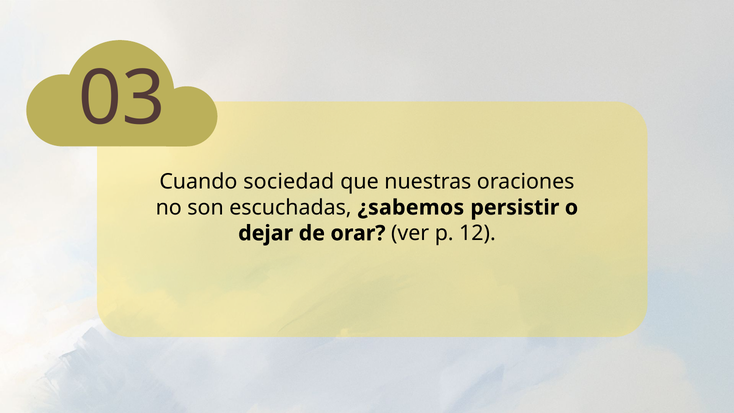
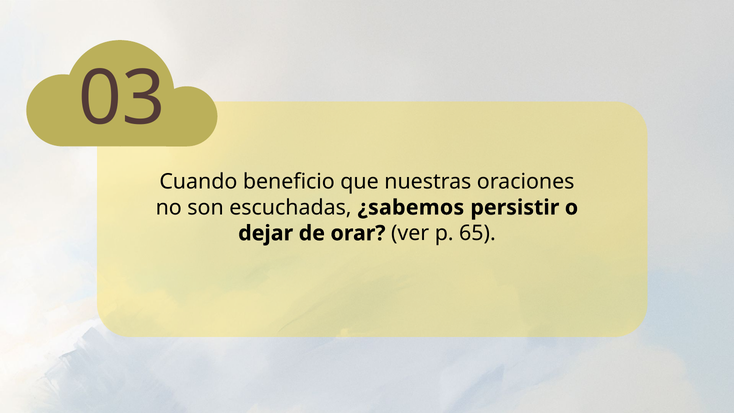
sociedad: sociedad -> beneficio (289, 182)
12: 12 -> 65 (477, 233)
